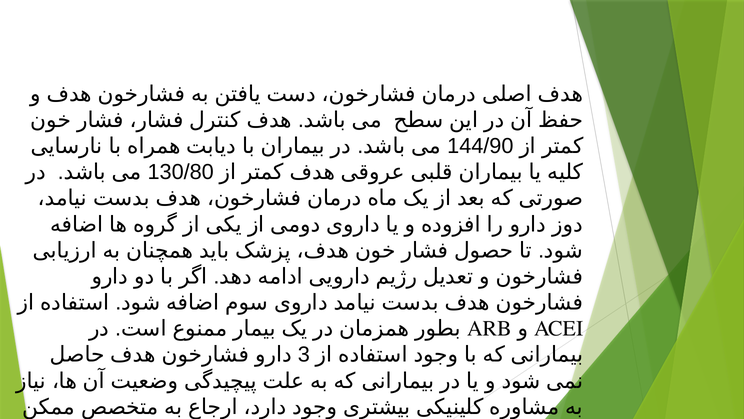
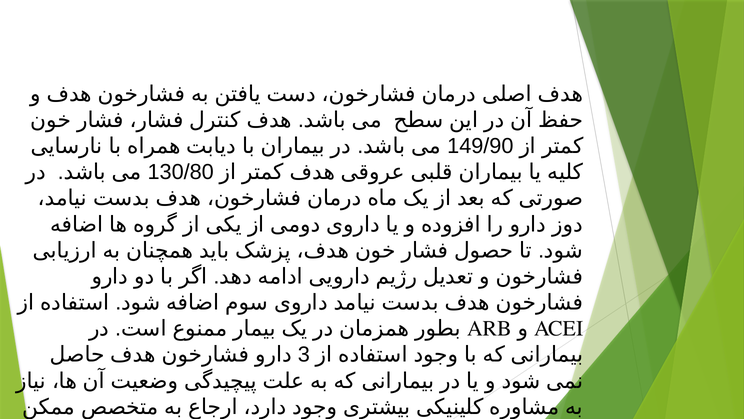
144/90: 144/90 -> 149/90 (480, 146)
